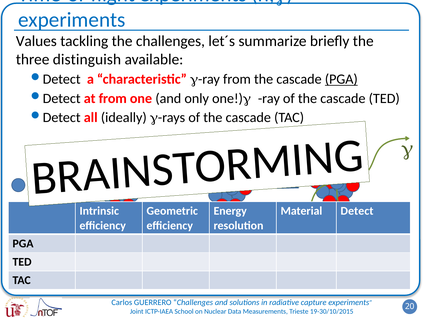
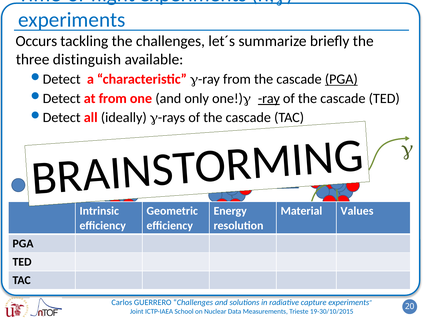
Values: Values -> Occurs (36, 41)
ray underline: none -> present (269, 98)
Detect: Detect -> Values (357, 211)
